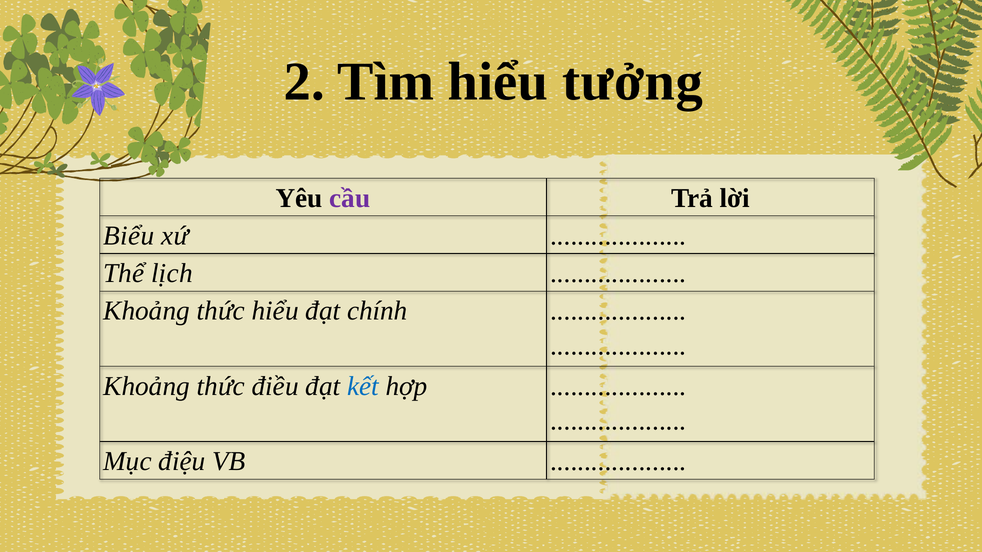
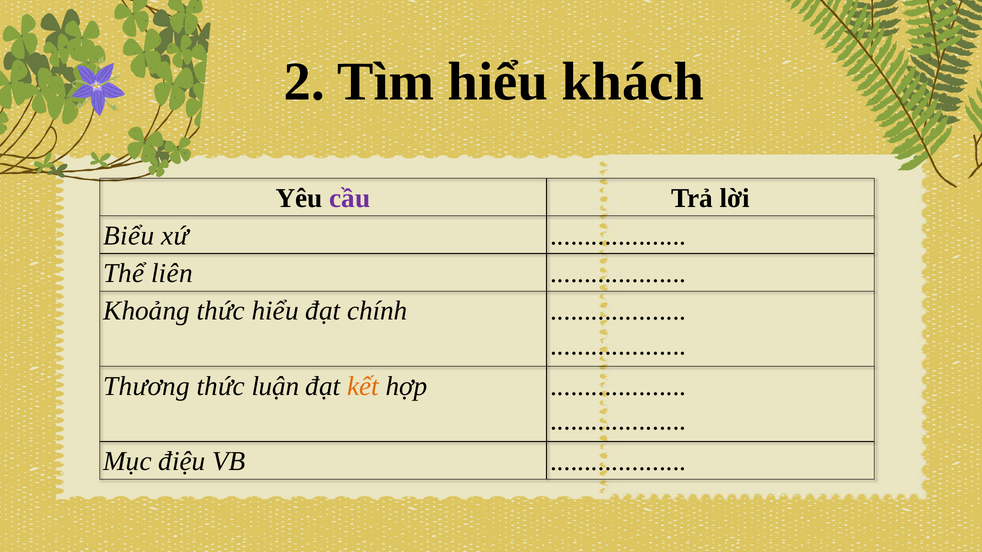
tưởng: tưởng -> khách (633, 82)
lịch: lịch -> liên (172, 273)
Khoảng: Khoảng -> Thương (147, 386)
điều: điều -> luận (275, 386)
kết colour: blue -> orange (363, 386)
